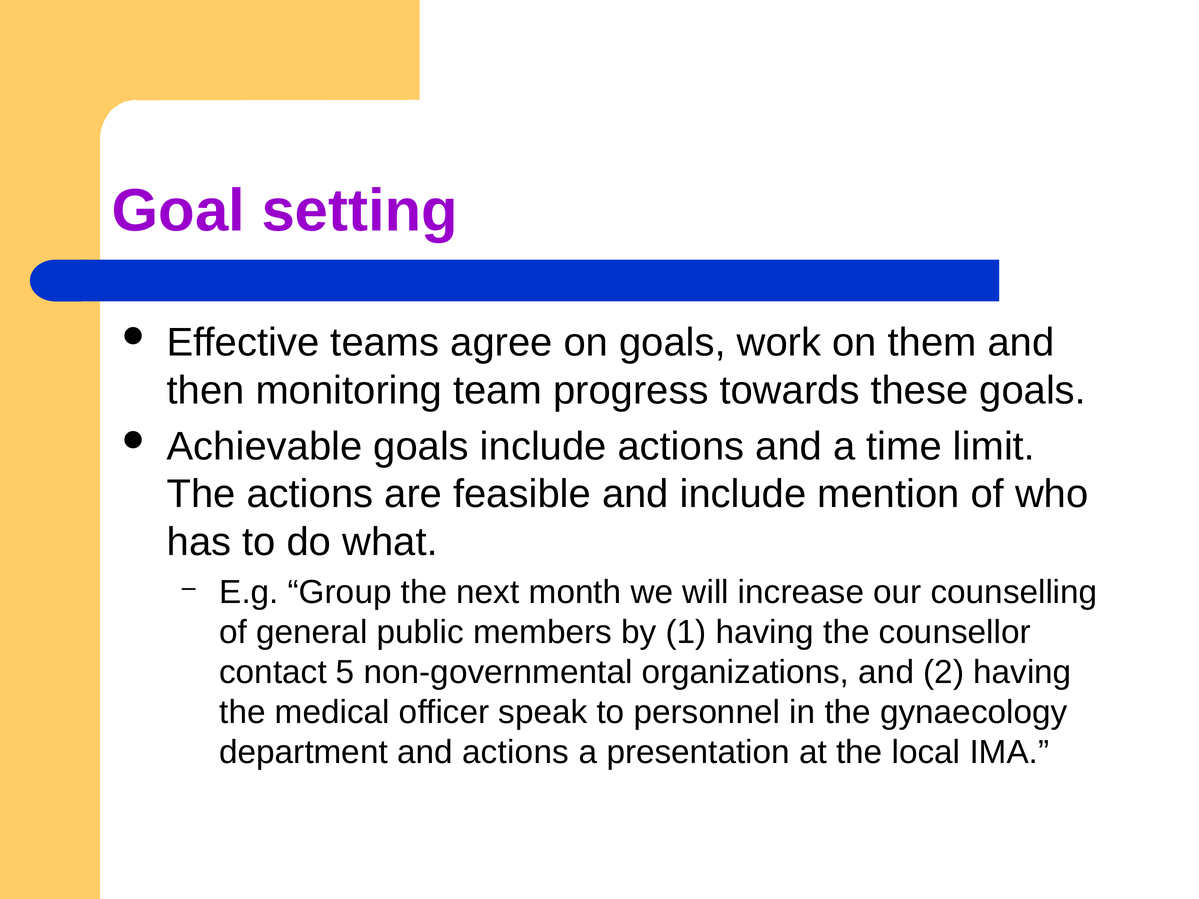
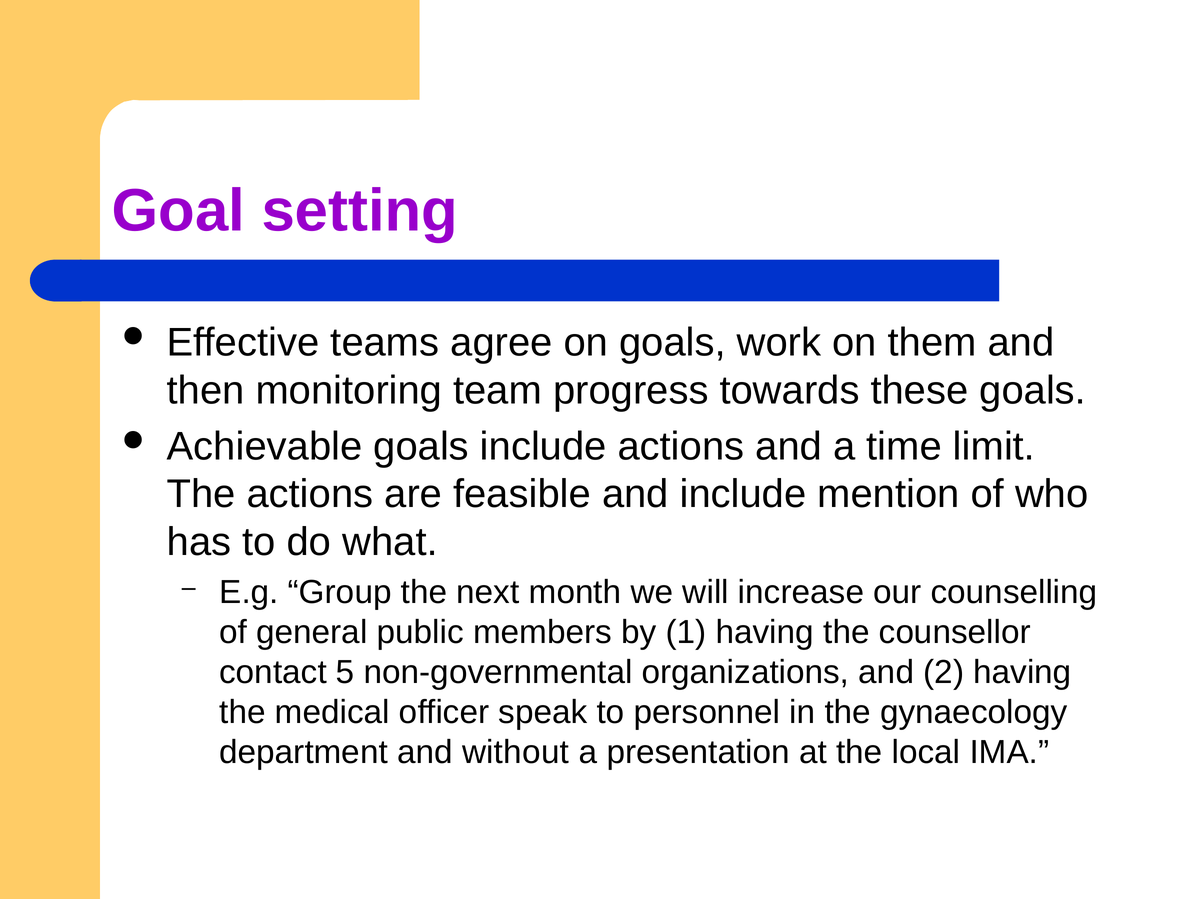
and actions: actions -> without (516, 752)
